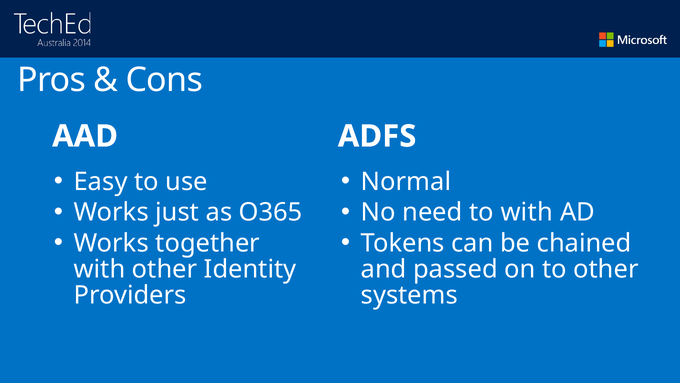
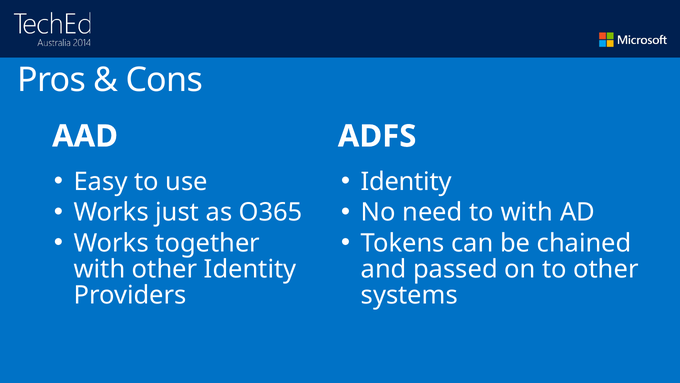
Normal: Normal -> Identity (406, 181)
